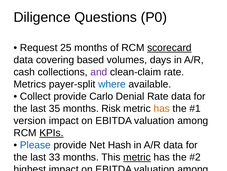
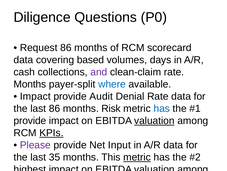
Request 25: 25 -> 86 (66, 48)
scorecard underline: present -> none (169, 48)
Metrics: Metrics -> Months (30, 84)
Collect: Collect -> Impact (35, 96)
Carlo: Carlo -> Audit (101, 96)
last 35: 35 -> 86 (55, 108)
has colour: orange -> blue (162, 108)
version: version -> provide (30, 120)
valuation underline: none -> present (154, 120)
Please colour: blue -> purple (35, 144)
Hash: Hash -> Input (119, 144)
33: 33 -> 35 (55, 157)
